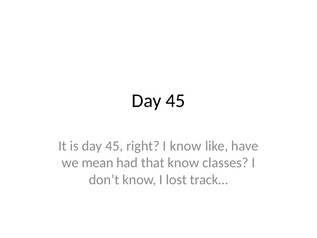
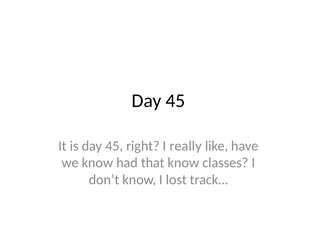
I know: know -> really (186, 146)
we mean: mean -> know (97, 163)
